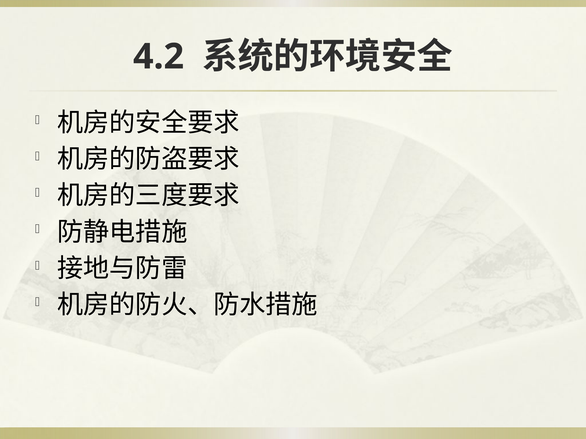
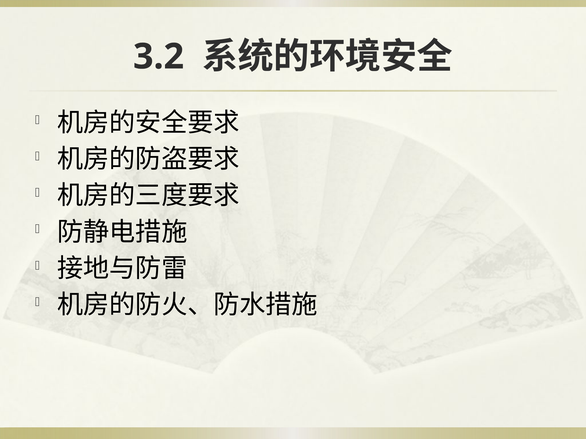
4.2: 4.2 -> 3.2 (159, 57)
